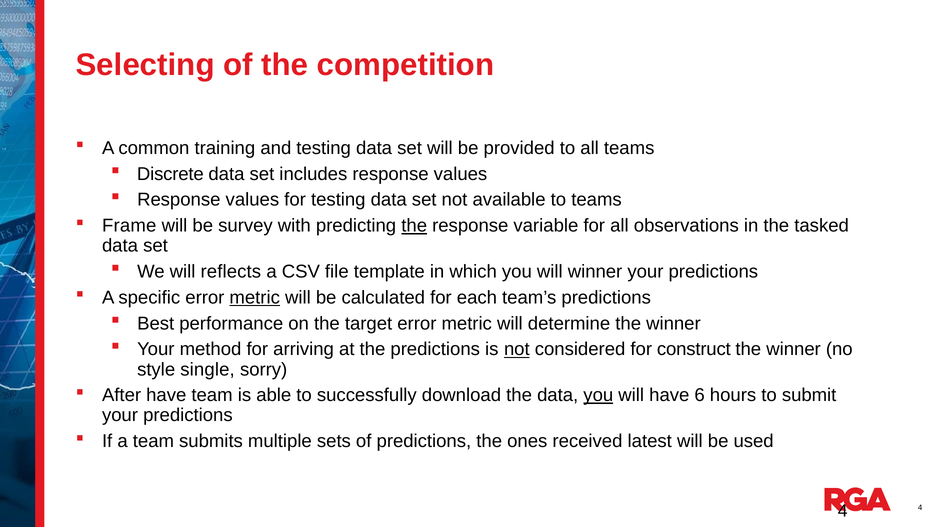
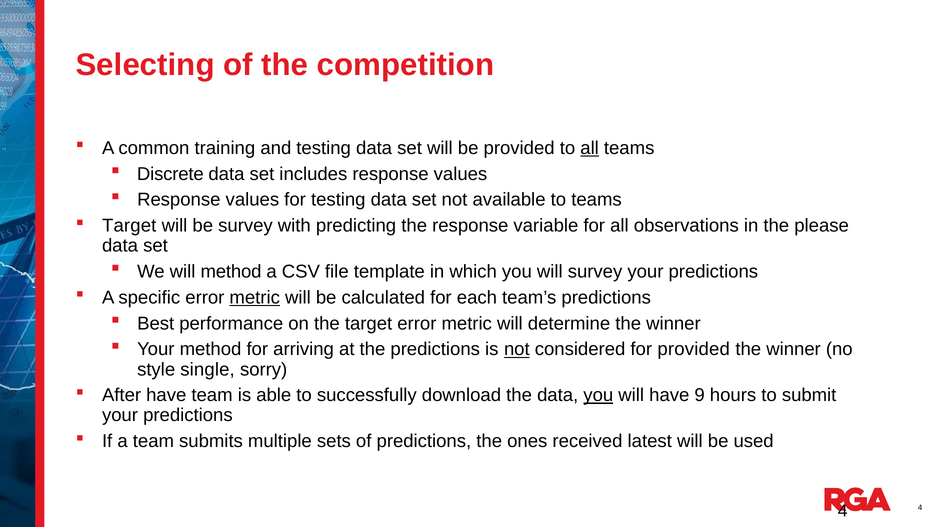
all underline: none -> present (590, 148)
Frame: Frame -> Target (129, 226)
the underline: present -> none (414, 226)
tasked: tasked -> please (822, 226)
will reflects: reflects -> method (231, 272)
will winner: winner -> survey (595, 272)
for construct: construct -> provided (694, 350)
6: 6 -> 9 (700, 396)
